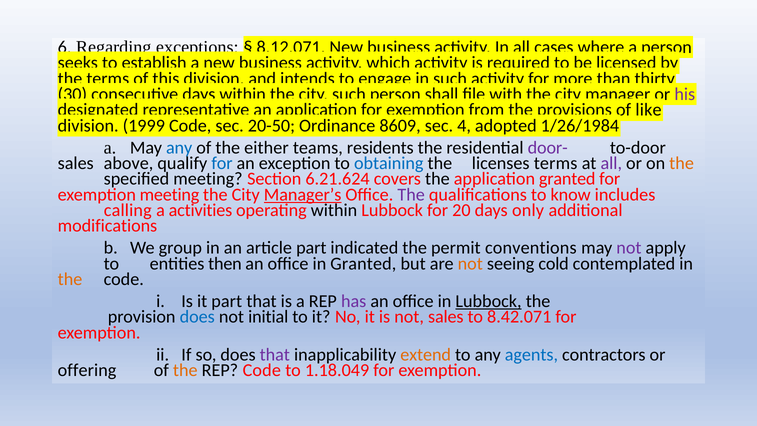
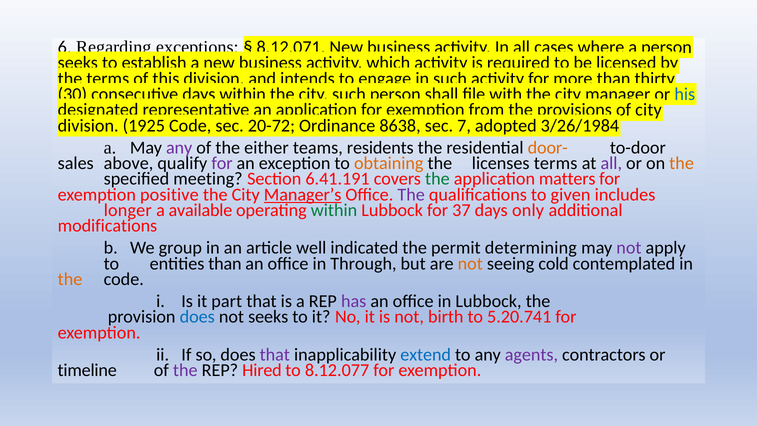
his colour: purple -> blue (685, 94)
like: like -> city (649, 110)
1999: 1999 -> 1925 (144, 126)
20-50: 20-50 -> 20-72 (271, 126)
8609: 8609 -> 8638 (400, 126)
4: 4 -> 7 (464, 126)
1/26/1984: 1/26/1984 -> 3/26/1984 (580, 126)
any colour: blue -> purple (179, 148)
door- colour: purple -> orange (548, 148)
for colour: blue -> purple (222, 163)
obtaining colour: blue -> orange (389, 163)
6.21.624: 6.21.624 -> 6.41.191 (338, 179)
the colour: black -> green (437, 179)
application granted: granted -> matters (567, 179)
exemption meeting: meeting -> positive (169, 195)
know: know -> given (571, 195)
calling: calling -> longer (128, 210)
activities: activities -> available (200, 210)
within colour: black -> green (334, 210)
20: 20 -> 37 (461, 210)
article part: part -> well (311, 248)
conventions: conventions -> determining (531, 248)
entities then: then -> than (225, 264)
in Granted: Granted -> Through (363, 264)
Lubbock underline: present -> none (489, 301)
not initial: initial -> seeks (268, 317)
not sales: sales -> birth (446, 317)
8.42.071: 8.42.071 -> 5.20.741 (519, 317)
extend colour: orange -> blue (426, 354)
agents colour: blue -> purple (531, 354)
offering: offering -> timeline (87, 370)
the colour: orange -> purple (185, 370)
REP Code: Code -> Hired (262, 370)
1.18.049: 1.18.049 -> 8.12.077 (337, 370)
